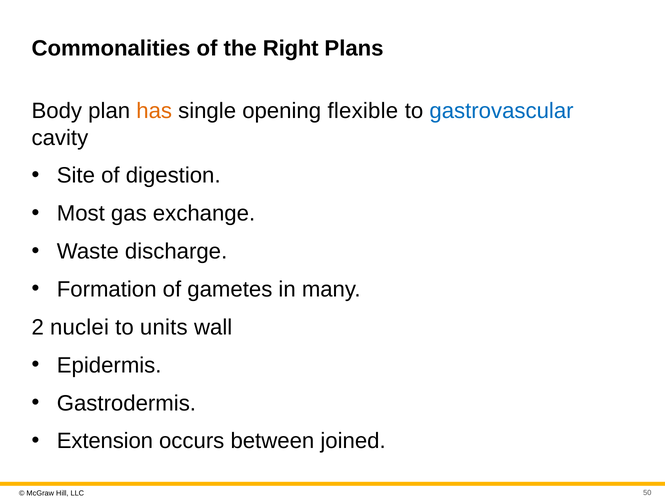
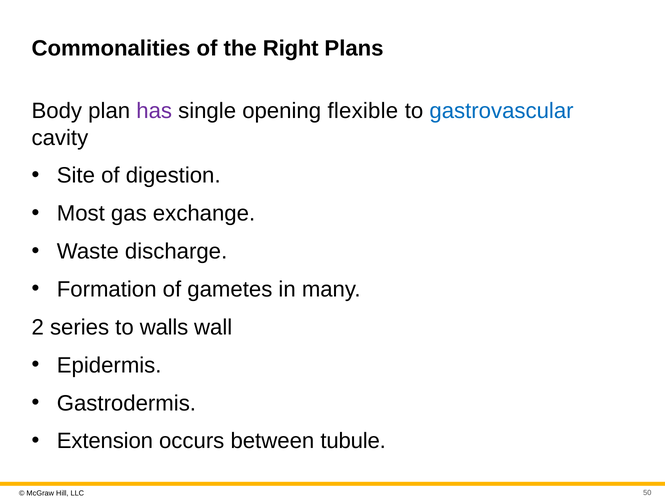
has colour: orange -> purple (154, 111)
nuclei: nuclei -> series (80, 327)
units: units -> walls (164, 327)
joined: joined -> tubule (353, 441)
